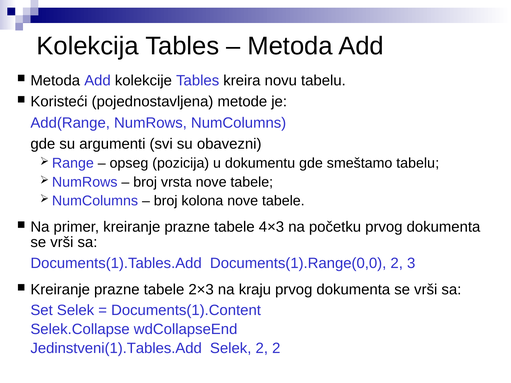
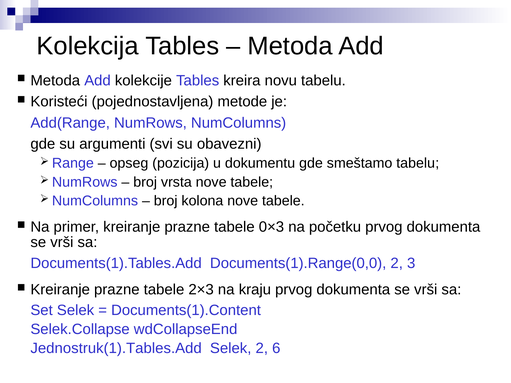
4×3: 4×3 -> 0×3 (271, 227)
Jedinstveni(1).Tables.Add: Jedinstveni(1).Tables.Add -> Jednostruk(1).Tables.Add (116, 349)
2 2: 2 -> 6 (276, 349)
